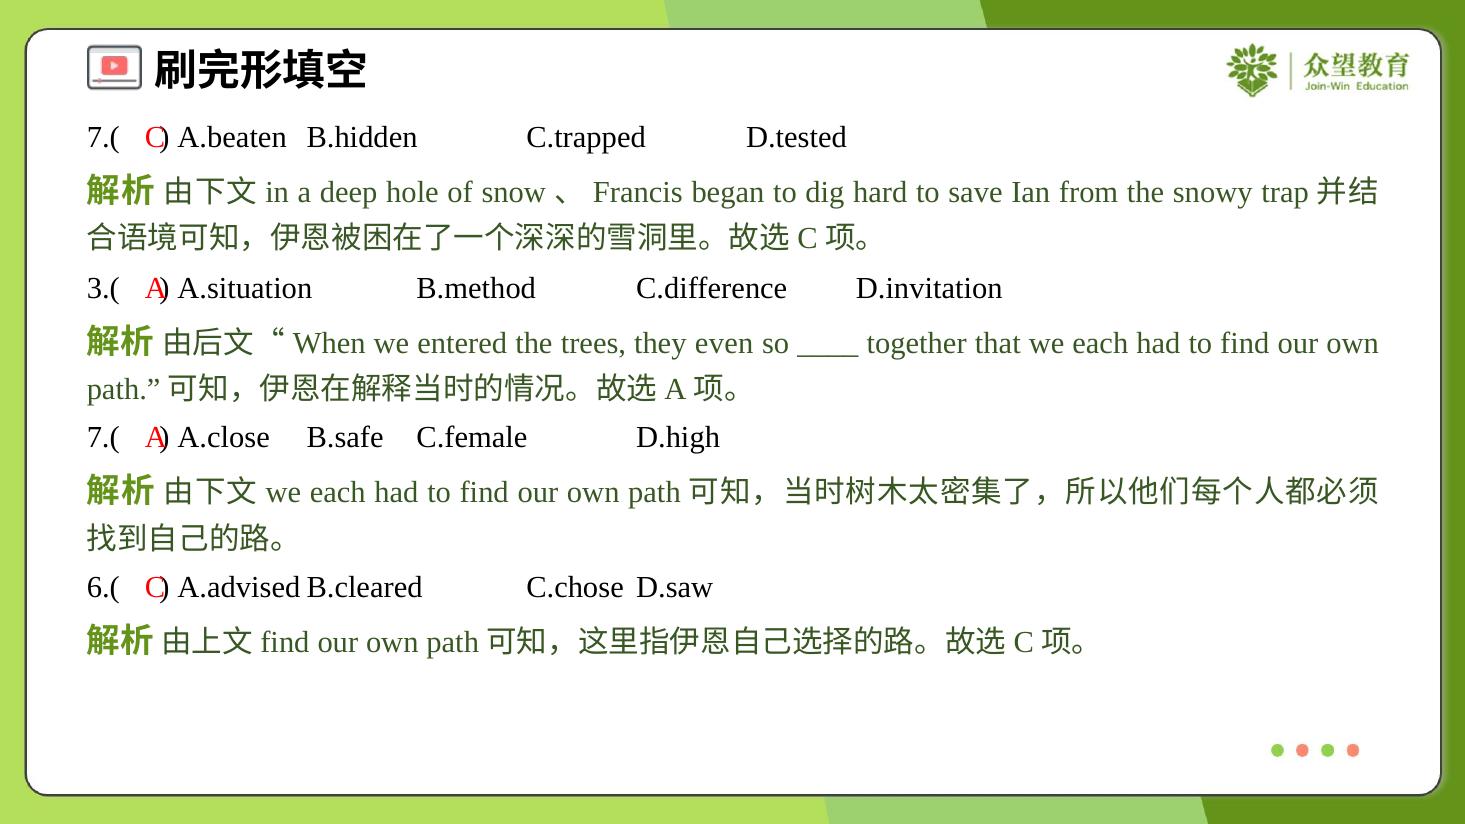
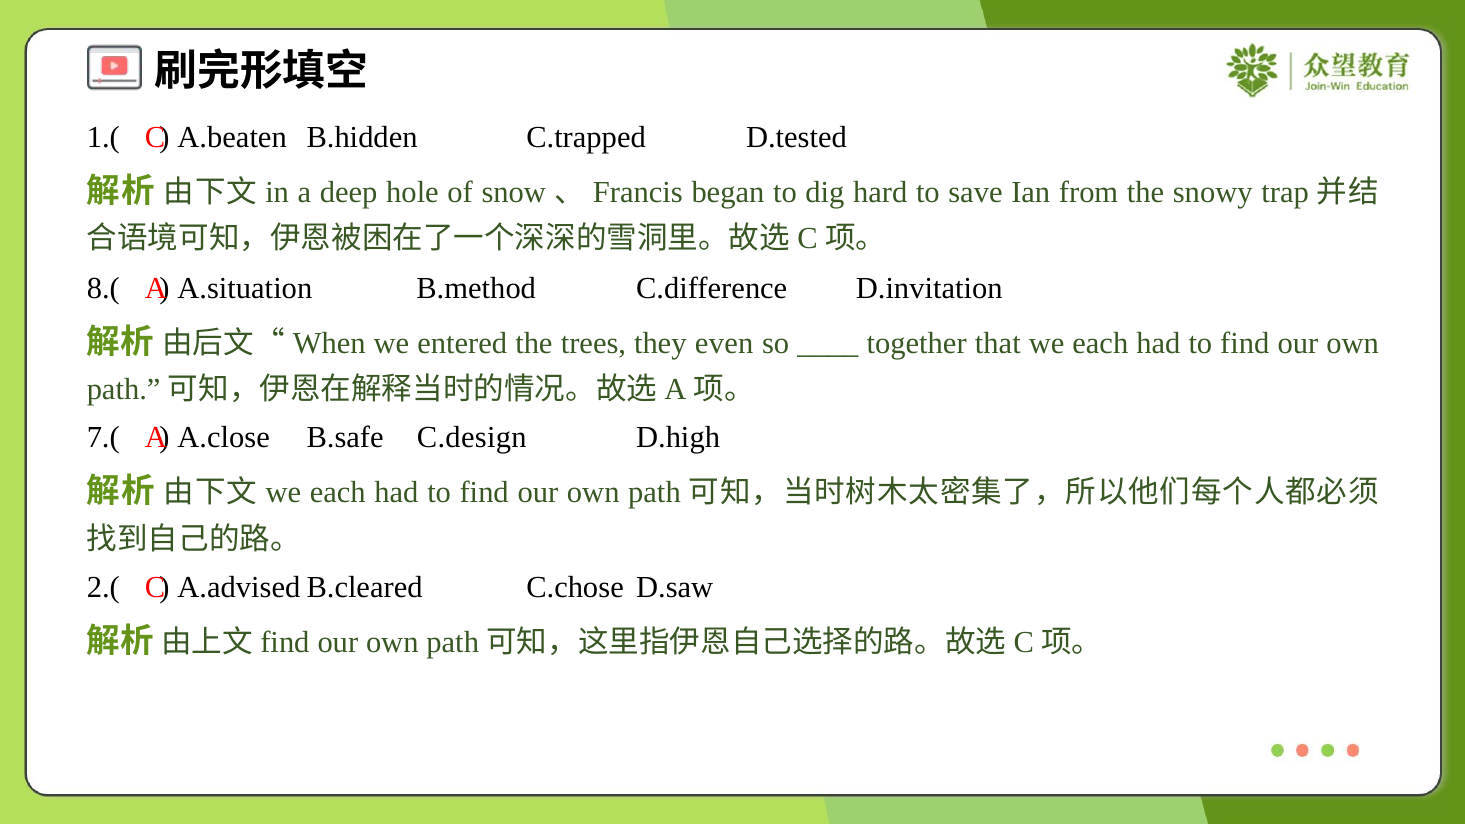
7.(: 7.( -> 1.( (103, 137)
3.(: 3.( -> 8.( (103, 288)
C.female: C.female -> C.design (472, 438)
6.(: 6.( -> 2.( (103, 587)
